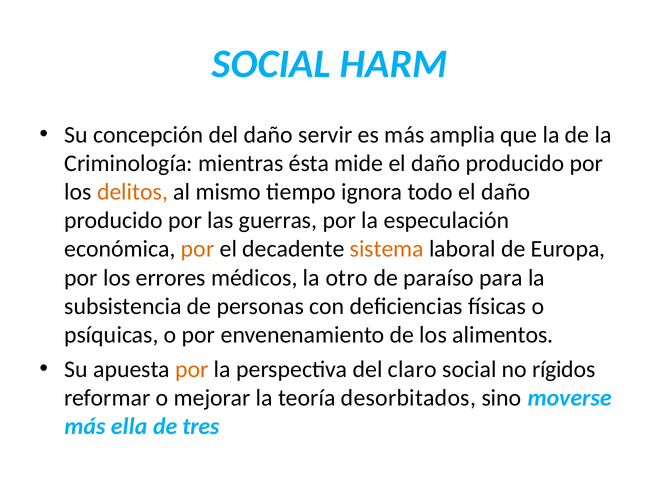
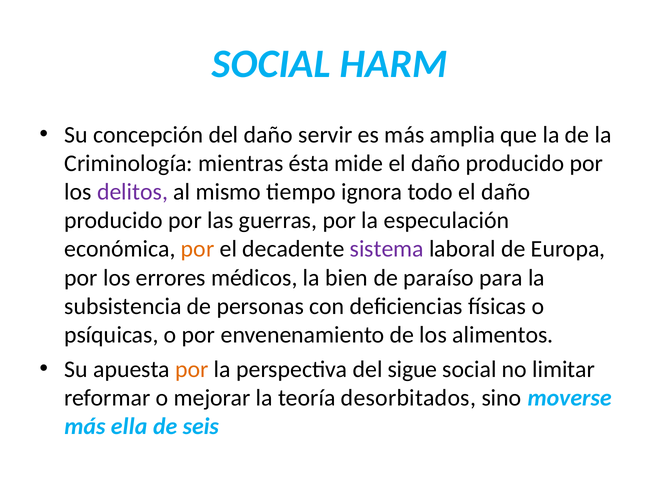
delitos colour: orange -> purple (133, 192)
sistema colour: orange -> purple (387, 249)
otro: otro -> bien (347, 278)
claro: claro -> sigue (413, 369)
rígidos: rígidos -> limitar (564, 369)
tres: tres -> seis (201, 426)
